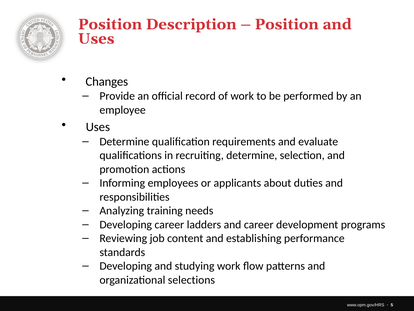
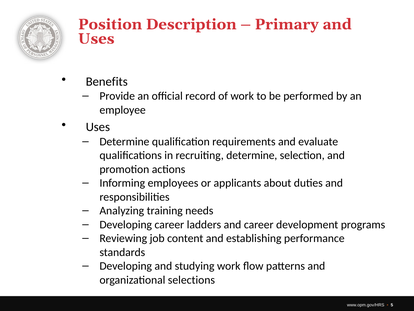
Position: Position -> Primary (287, 24)
Changes: Changes -> Benefits (107, 82)
